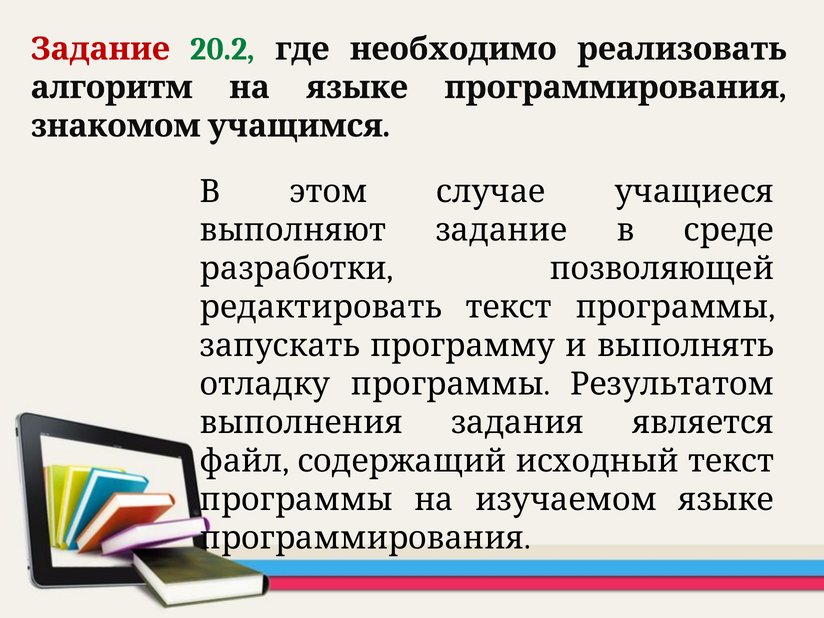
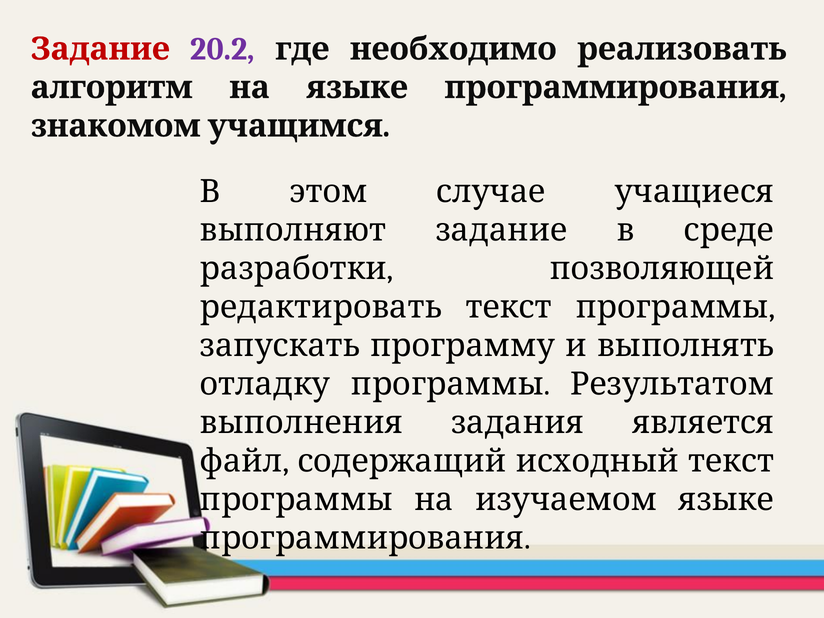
20.2 colour: green -> purple (223, 49)
